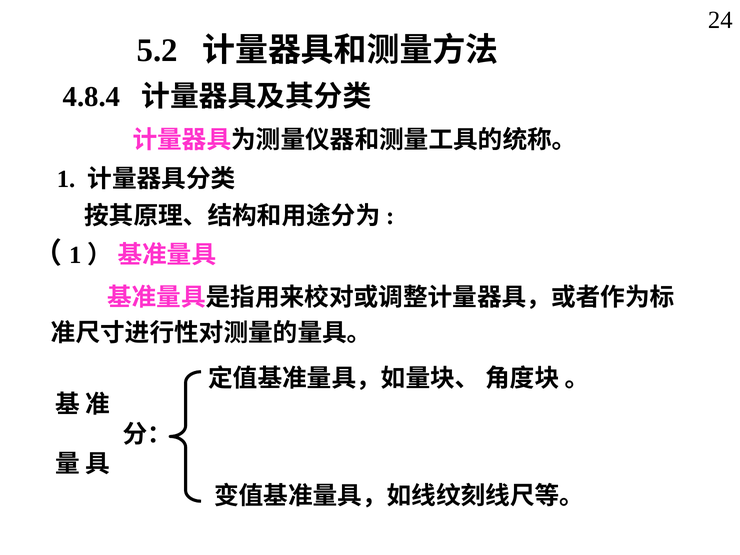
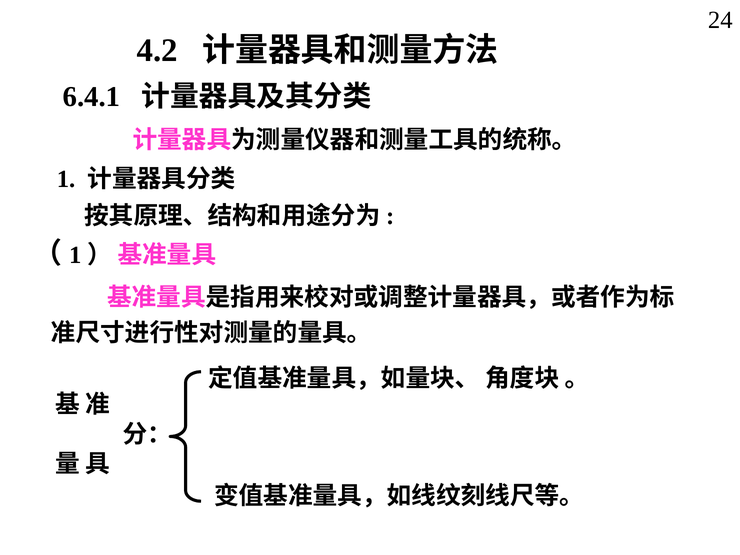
5.2: 5.2 -> 4.2 (157, 50)
4.8.4: 4.8.4 -> 6.4.1 (91, 97)
